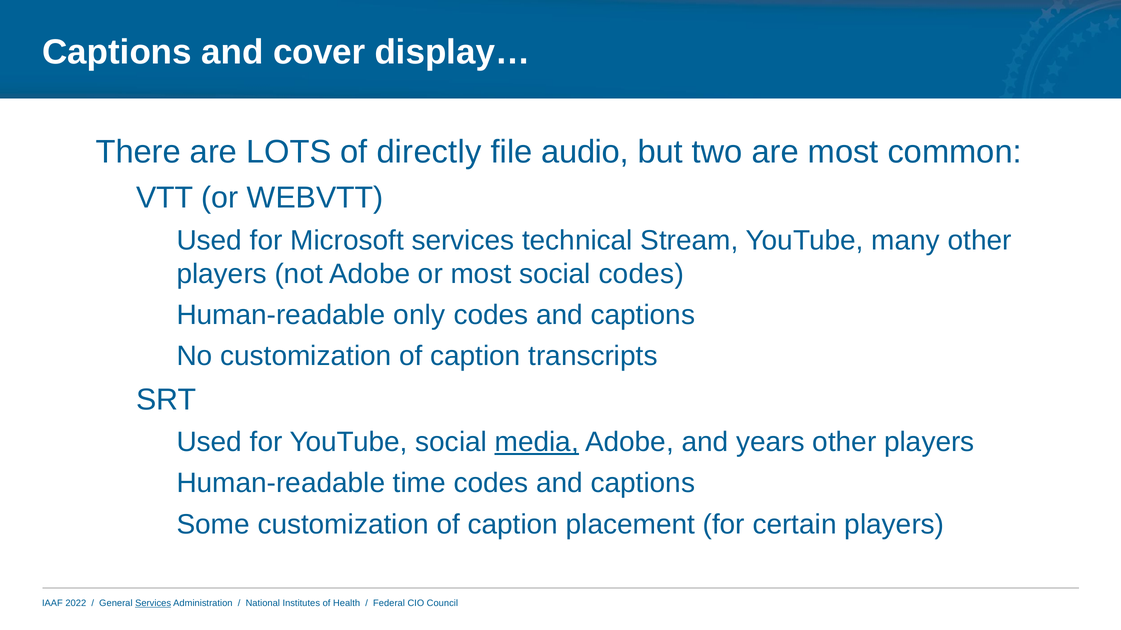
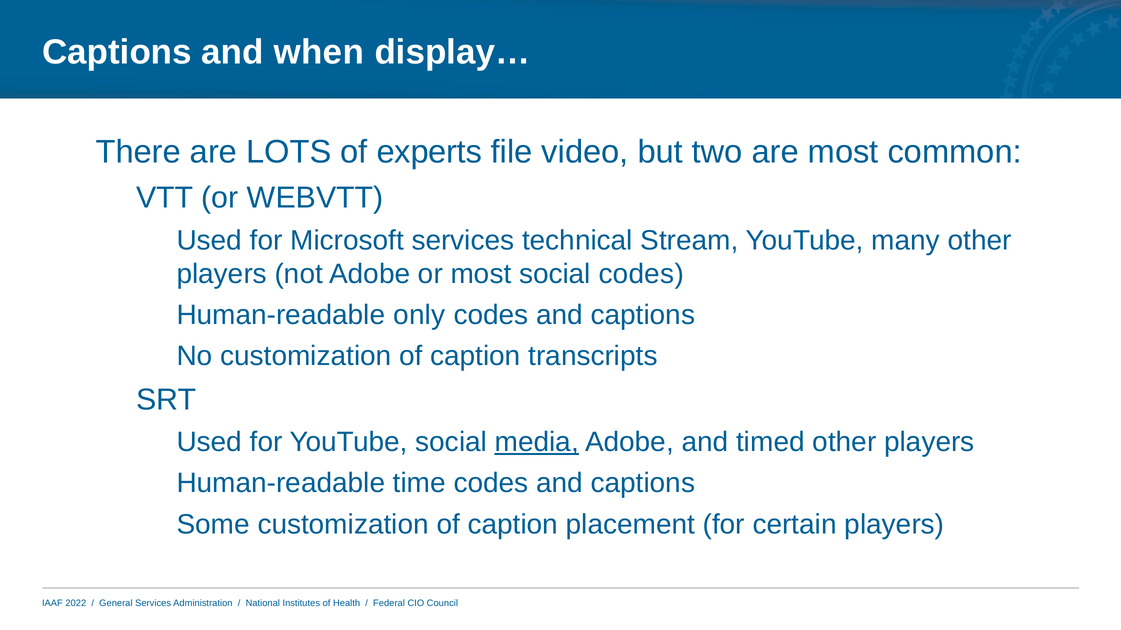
cover: cover -> when (319, 52)
directly: directly -> experts (429, 152)
audio: audio -> video (585, 152)
years: years -> timed (770, 442)
Services underline: present -> none (153, 604)
